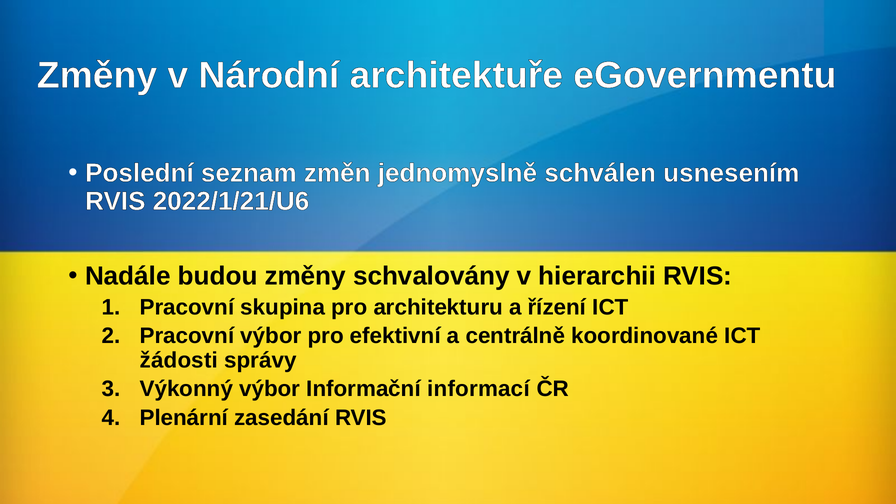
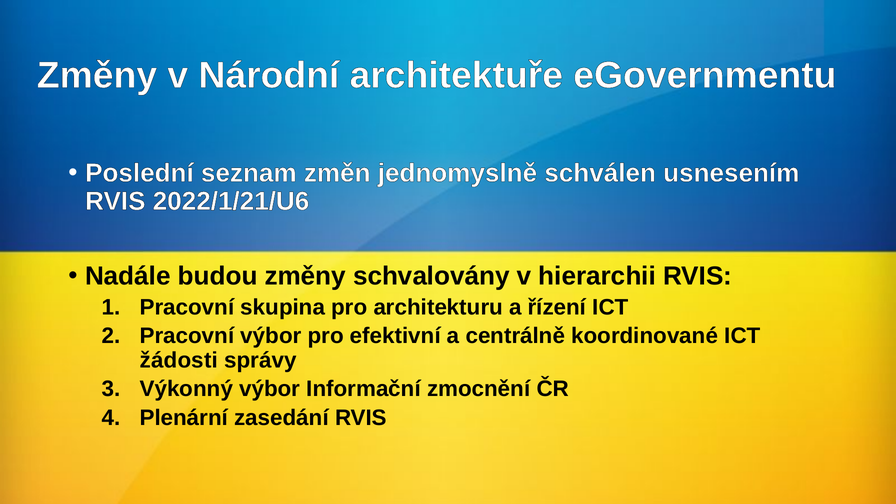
informací: informací -> zmocnění (479, 389)
